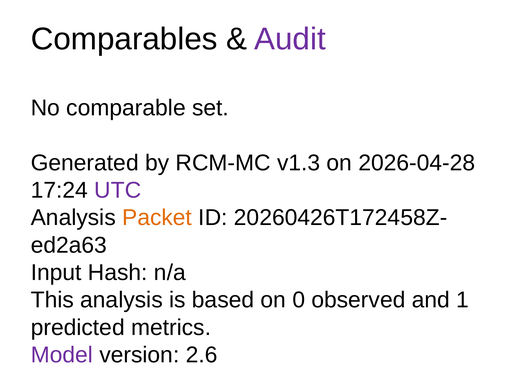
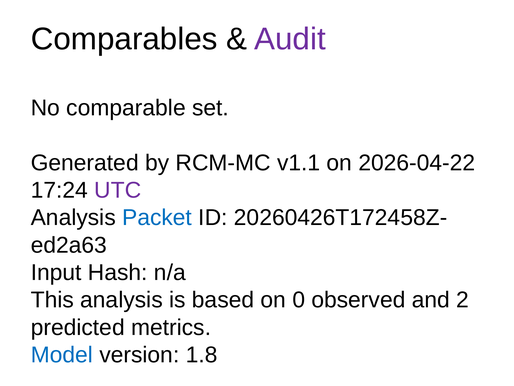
v1.3: v1.3 -> v1.1 (299, 163)
2026-04-28: 2026-04-28 -> 2026-04-22 (417, 163)
Packet colour: orange -> blue (157, 217)
1: 1 -> 2 (463, 300)
Model colour: purple -> blue (62, 355)
2.6: 2.6 -> 1.8 (202, 355)
